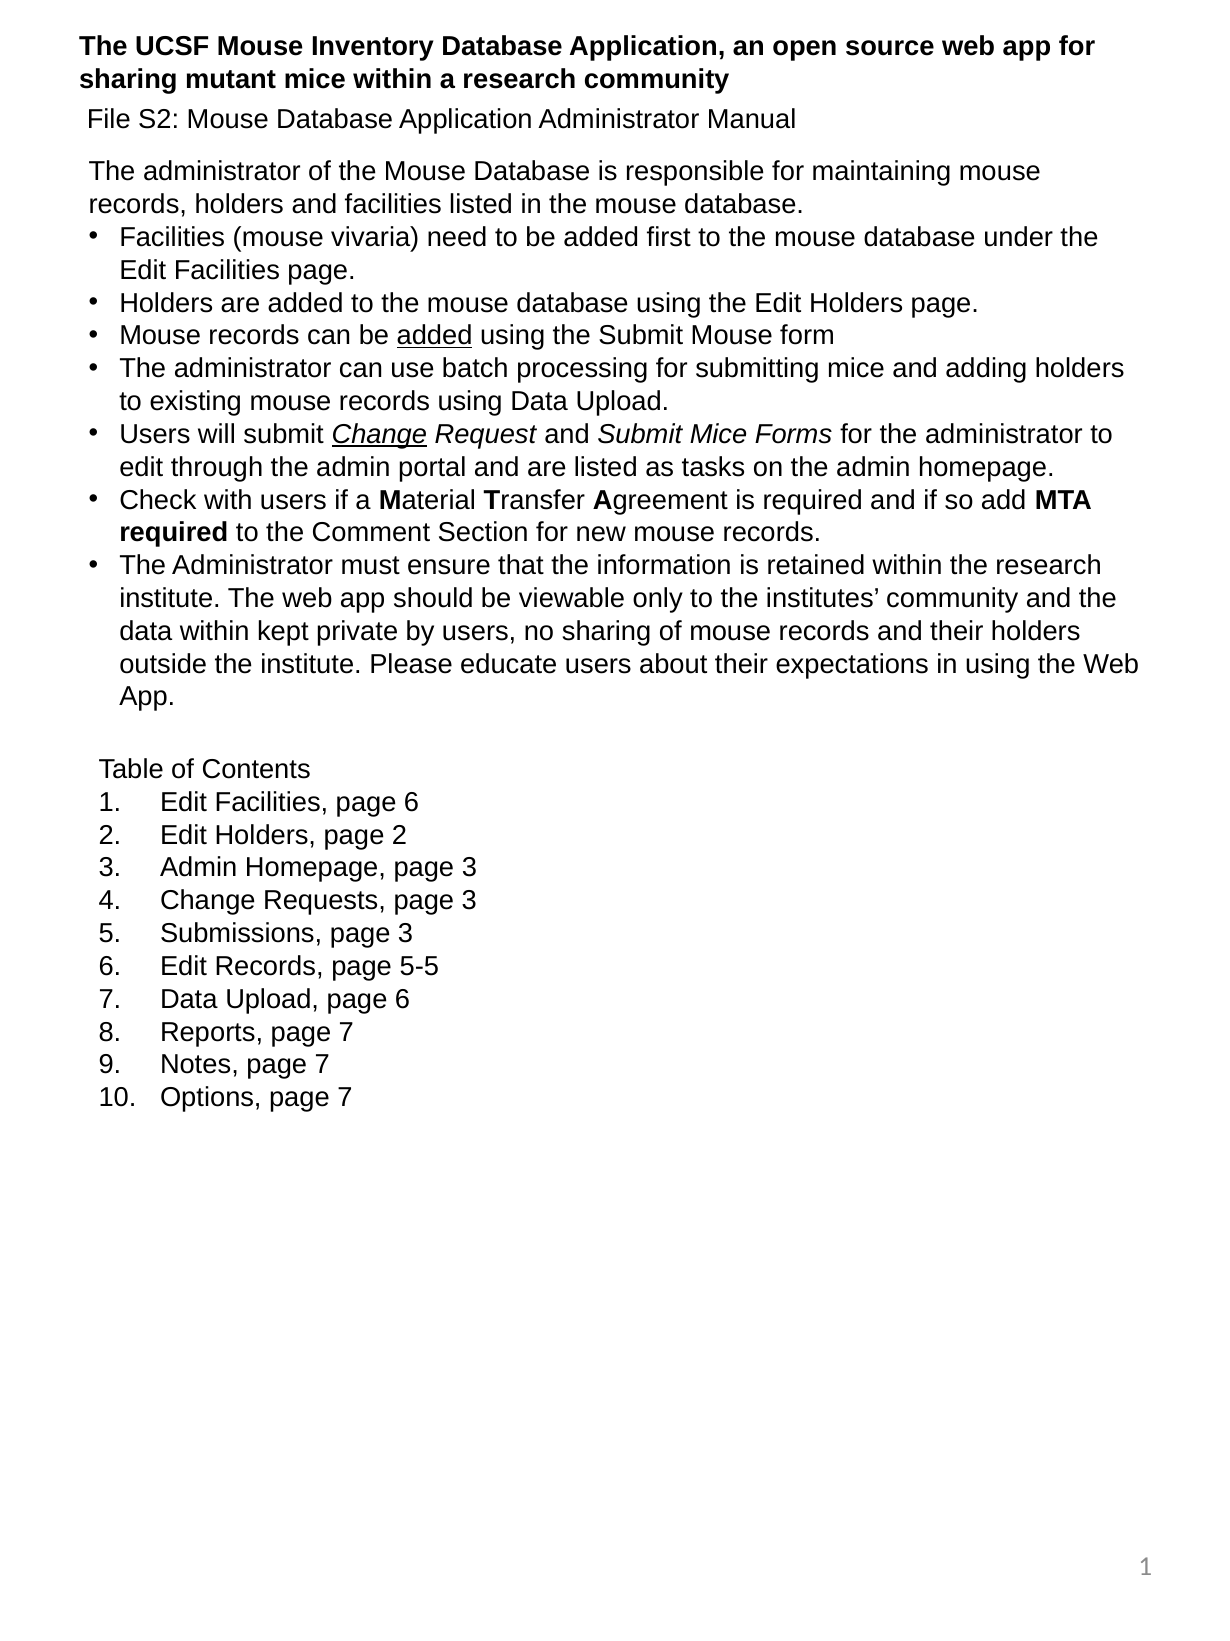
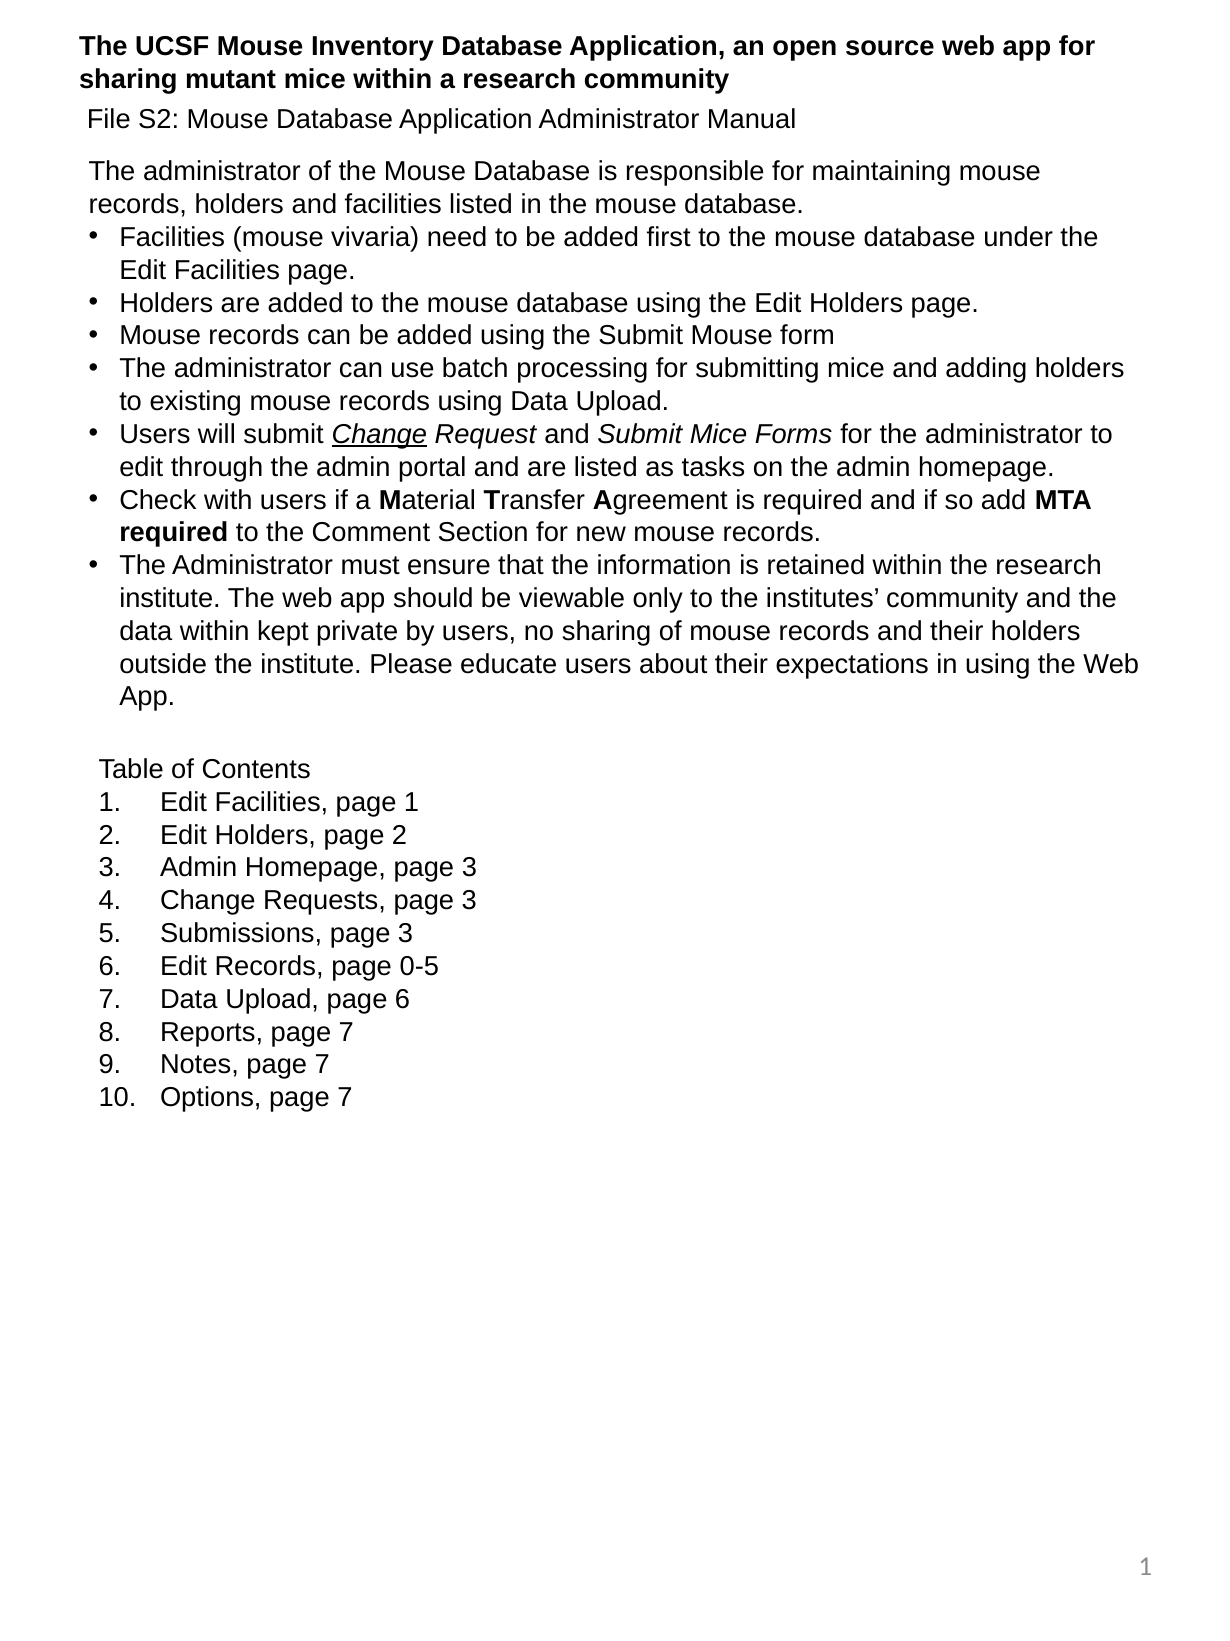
added underline: present -> none (435, 336)
Facilities page 6: 6 -> 1 (412, 802)
5-5: 5-5 -> 0-5 (419, 966)
